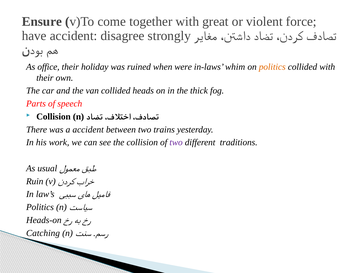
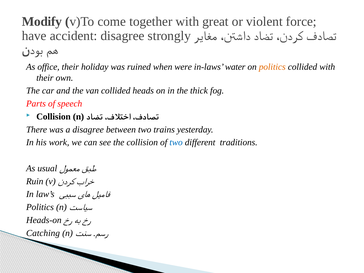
Ensure: Ensure -> Modify (42, 22)
whim: whim -> water (235, 67)
a accident: accident -> disagree (88, 130)
two colour: purple -> blue (176, 142)
